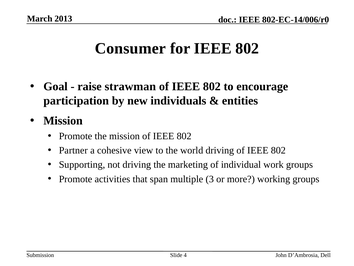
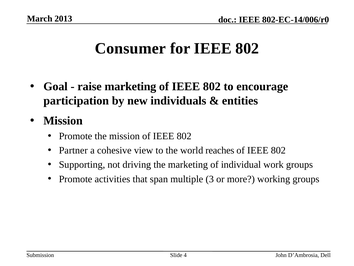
raise strawman: strawman -> marketing (130, 86)
world driving: driving -> reaches (220, 150)
